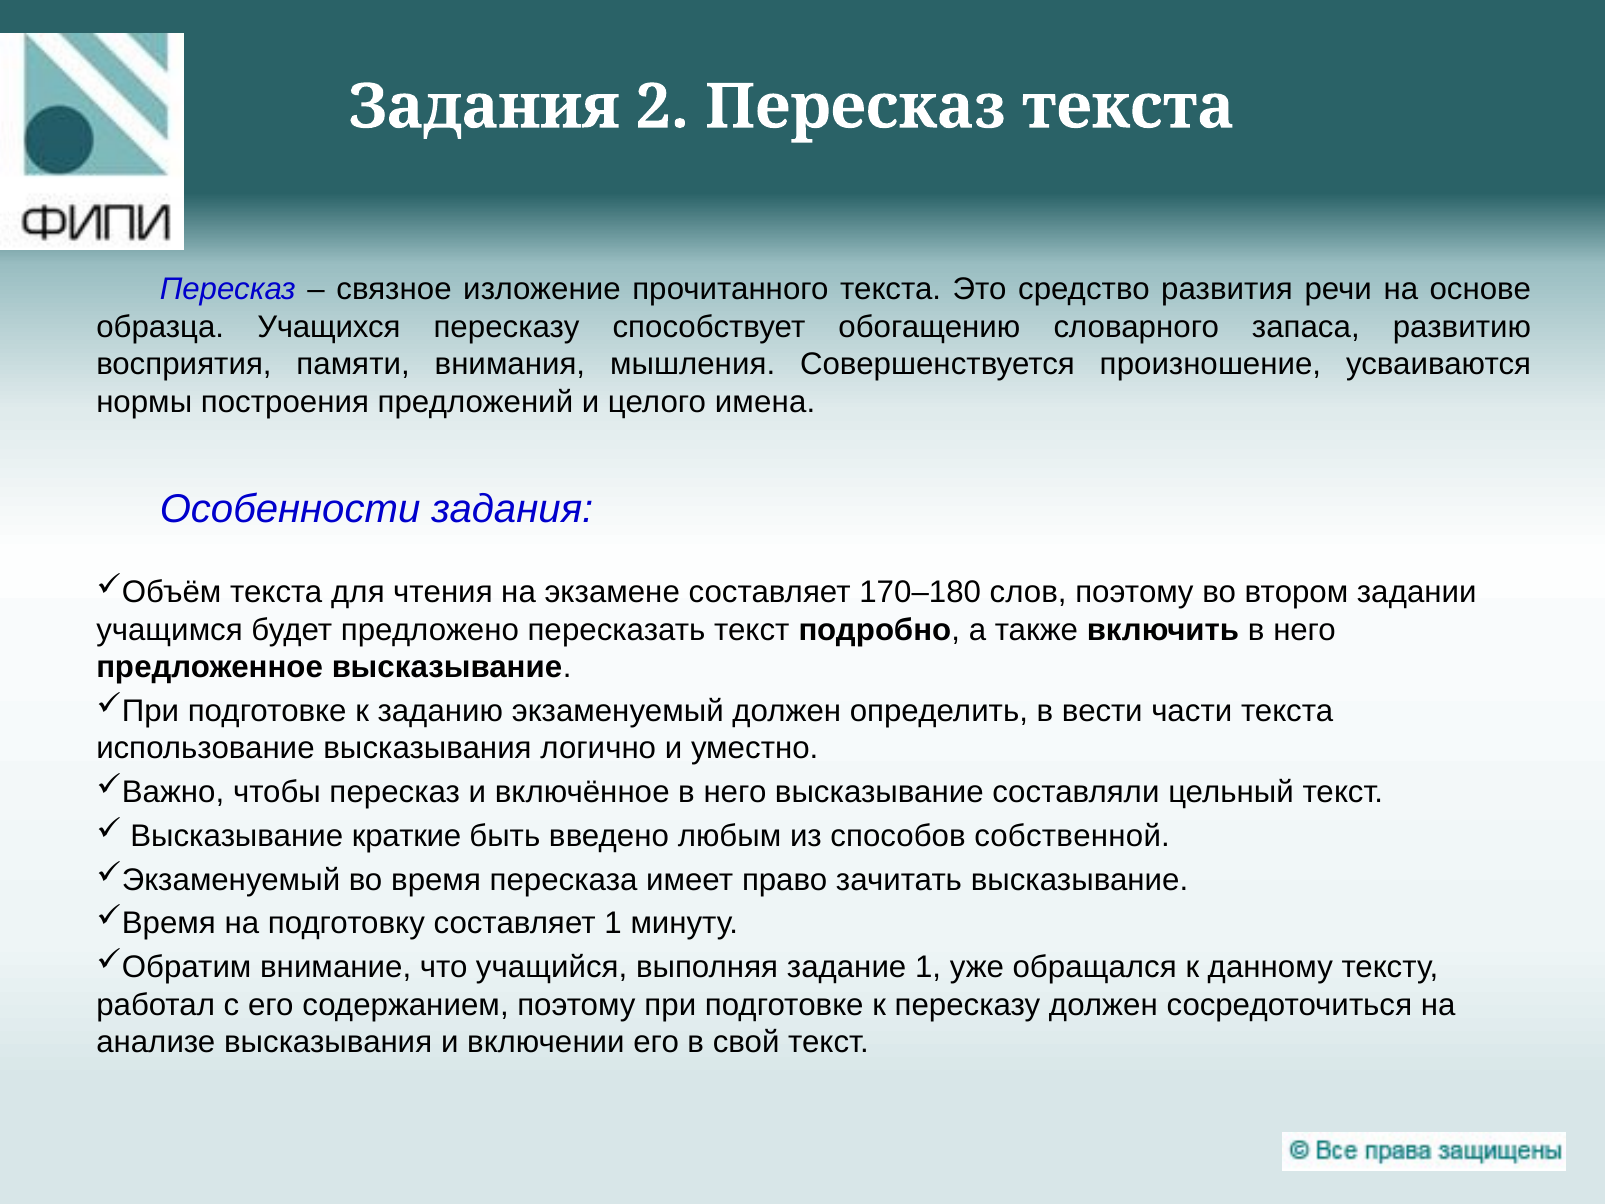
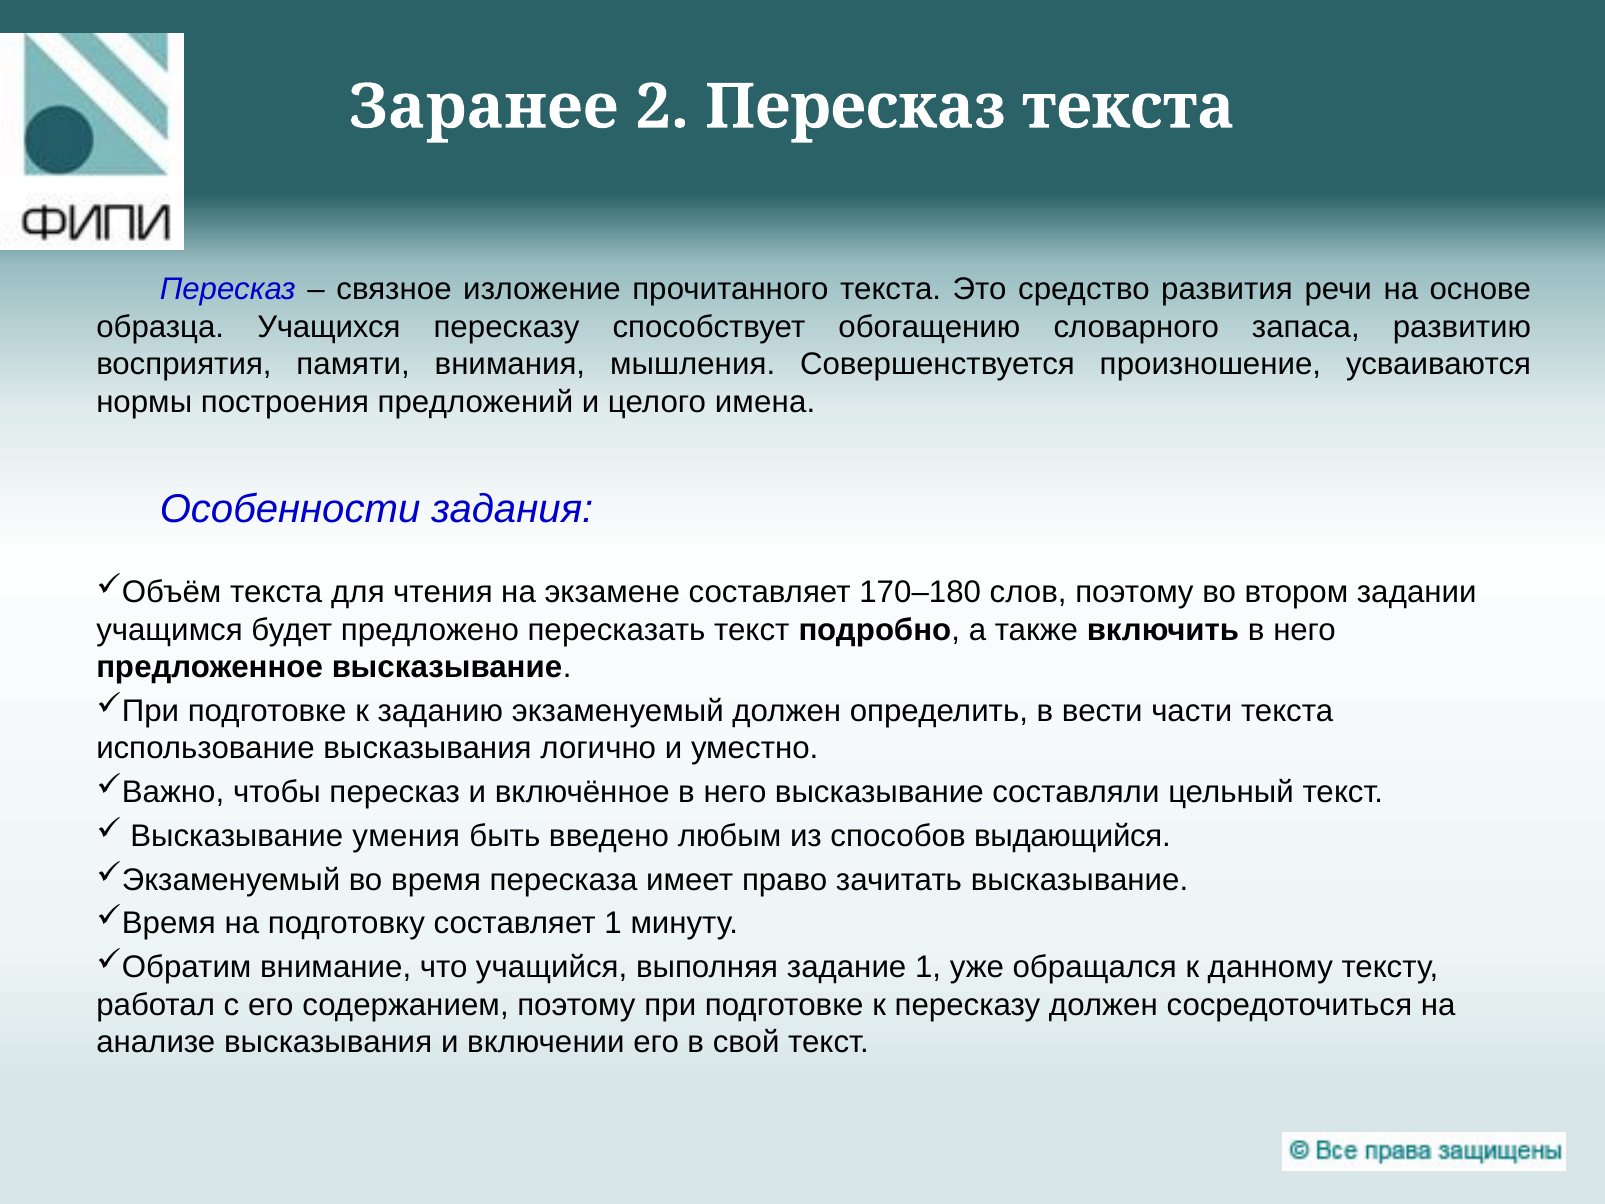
Задания: Задания -> Заранее (484, 107)
краткие: краткие -> умения (406, 836)
собственной: собственной -> выдающийся (1072, 836)
